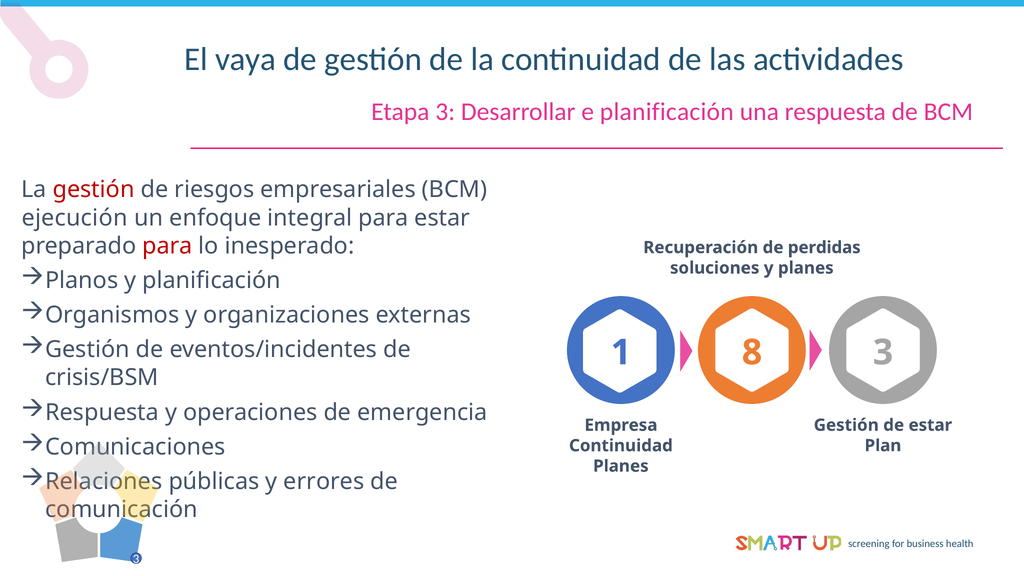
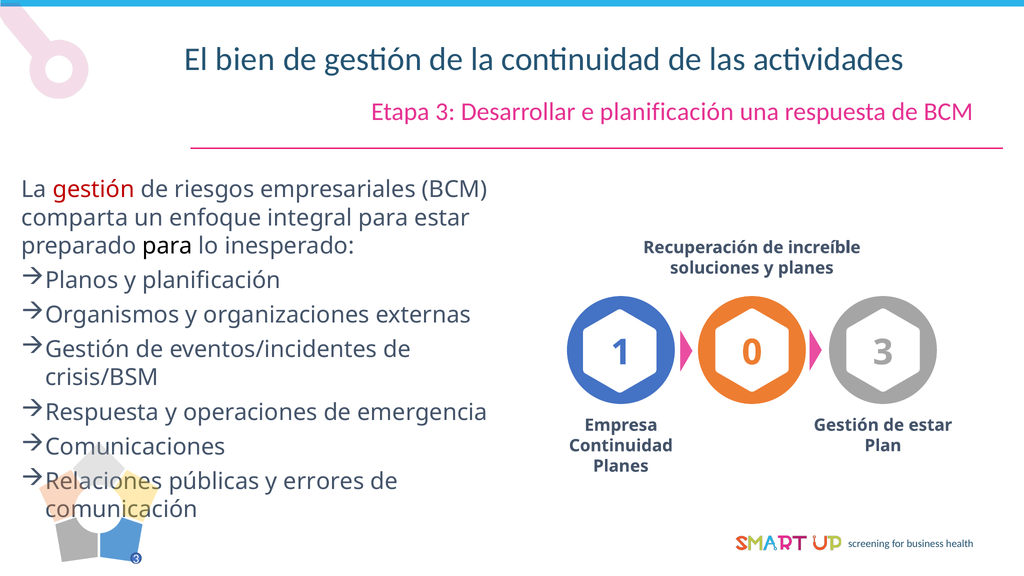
vaya: vaya -> bien (245, 59)
ejecución: ejecución -> comparta (75, 218)
para colour: red -> black (167, 246)
perdidas: perdidas -> increíble (824, 248)
8: 8 -> 0 (752, 353)
